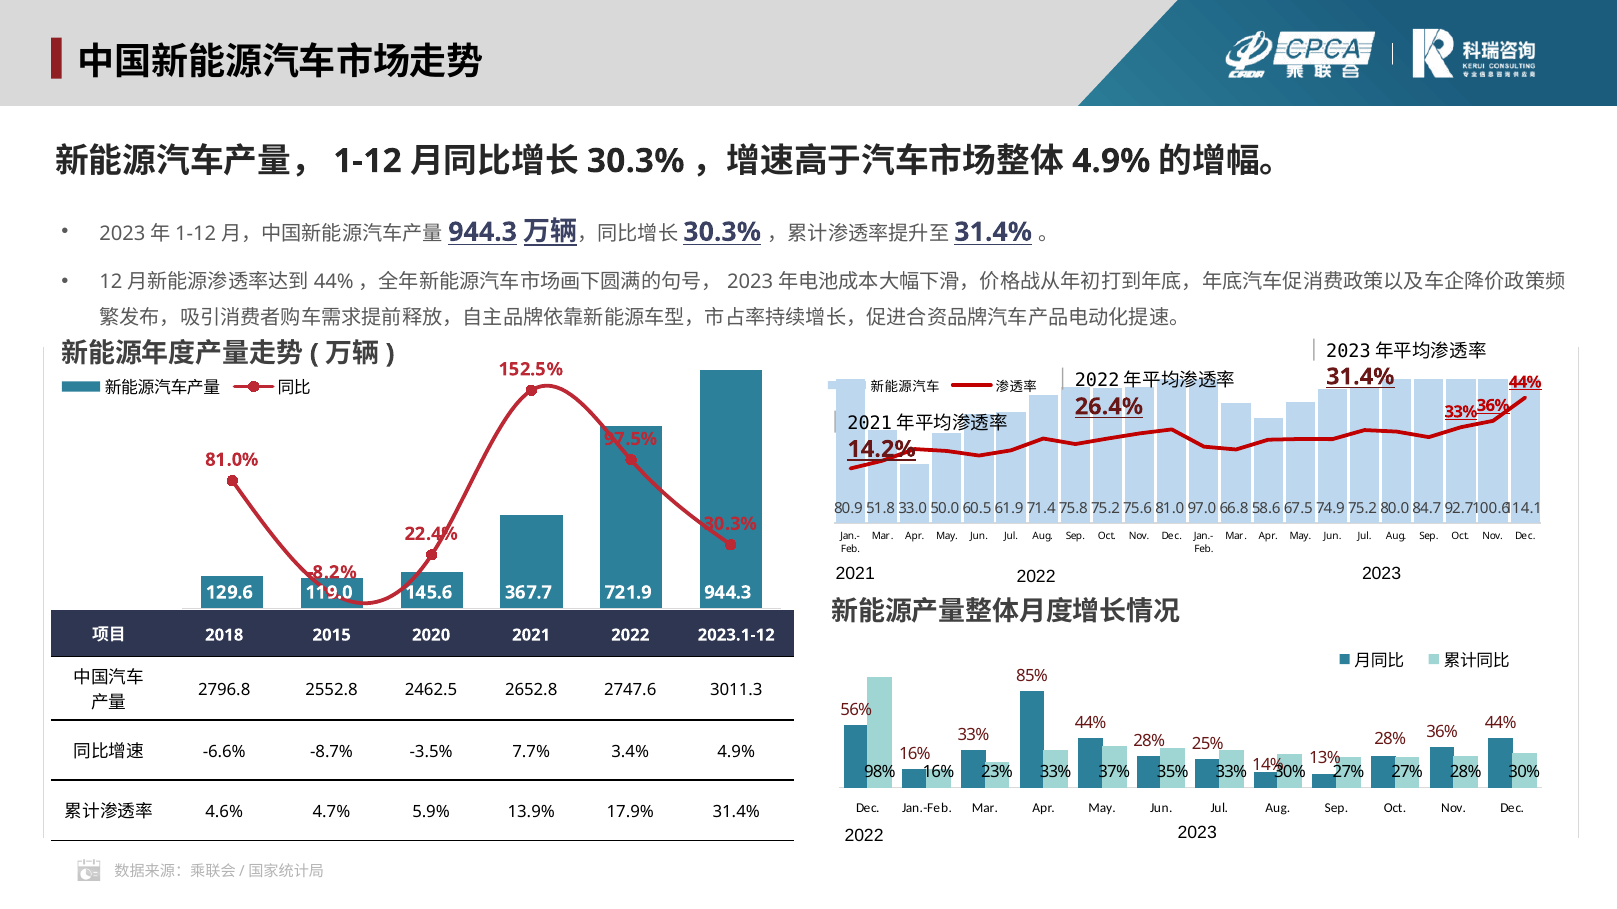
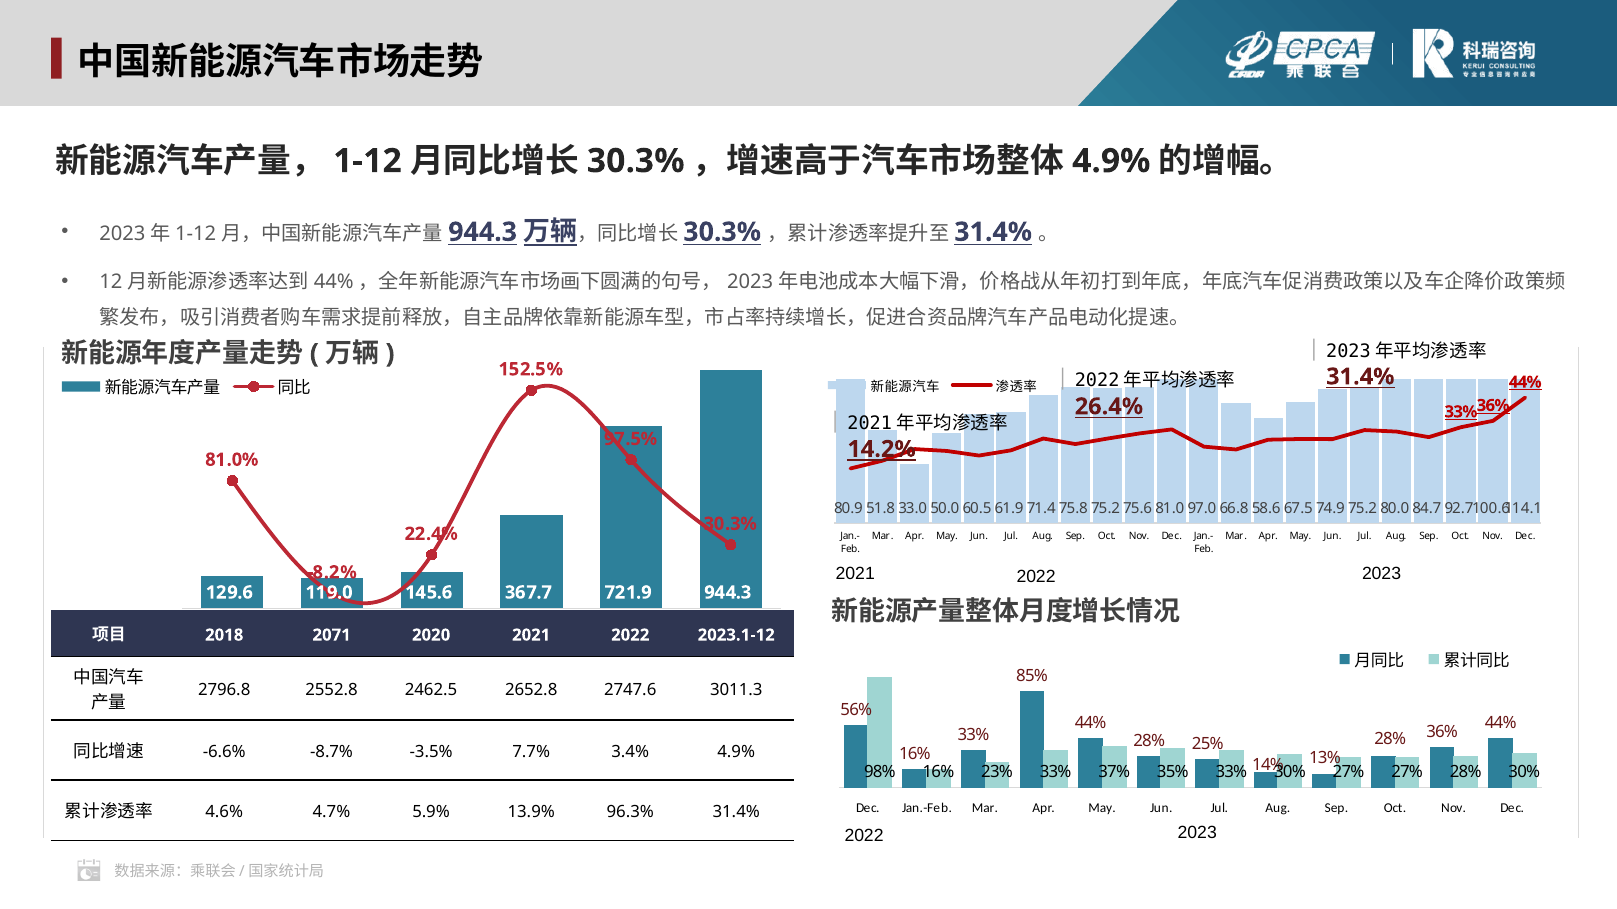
2015: 2015 -> 2071 (332, 635)
17.9%: 17.9% -> 96.3% (630, 812)
